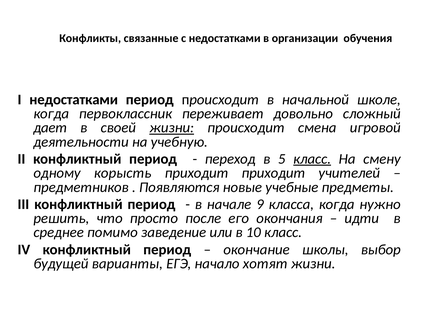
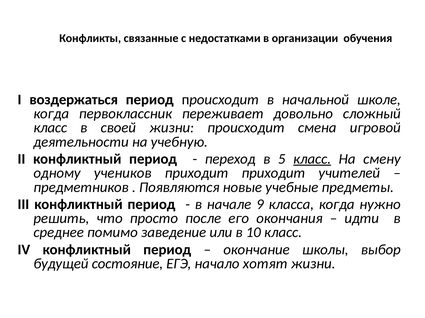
I недостатками: недостатками -> воздержаться (74, 100)
дает: дает -> класс (50, 128)
жизни underline: present -> none (172, 128)
корысть: корысть -> учеников (123, 173)
варианты: варианты -> состояние (127, 264)
